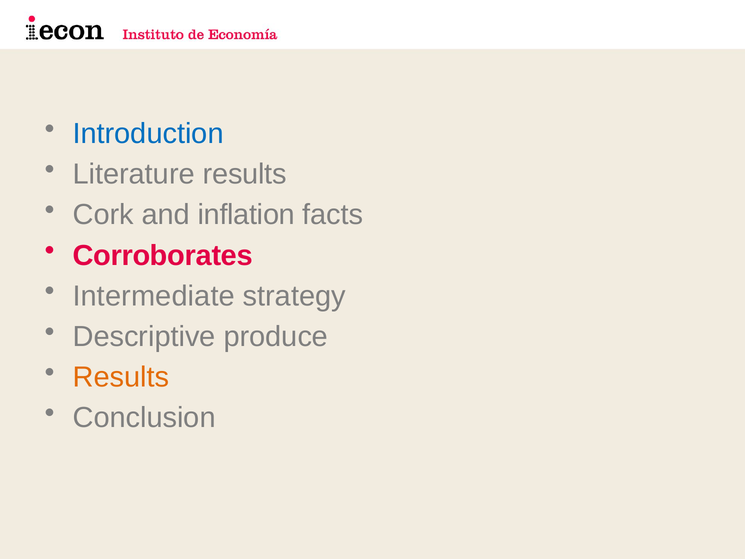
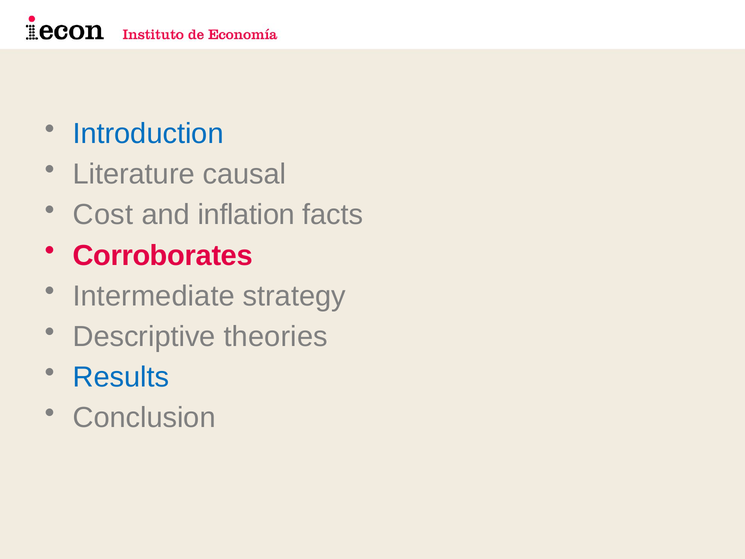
Literature results: results -> causal (245, 174)
Cork: Cork -> Cost (103, 215)
produce: produce -> theories (276, 337)
Results colour: orange -> blue (121, 377)
